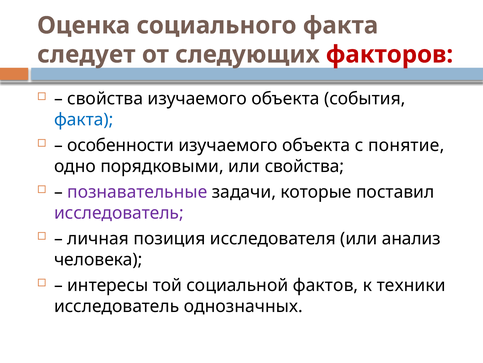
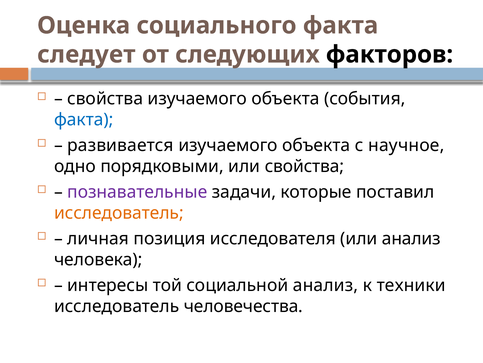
факторов colour: red -> black (390, 54)
особенности: особенности -> развивается (120, 145)
понятие: понятие -> научное (406, 145)
исследователь colour: purple -> orange (119, 213)
социальной фактов: фактов -> анализ (326, 285)
однозначных: однозначных -> человечества (243, 306)
